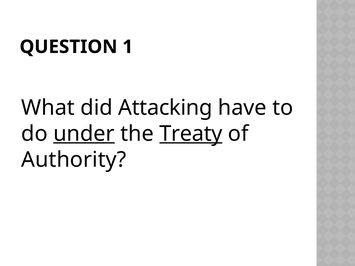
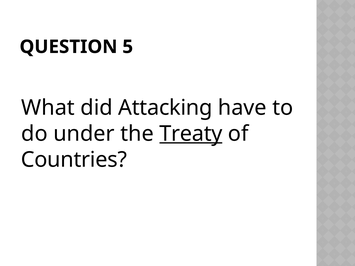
1: 1 -> 5 (128, 47)
under underline: present -> none (84, 134)
Authority: Authority -> Countries (74, 160)
